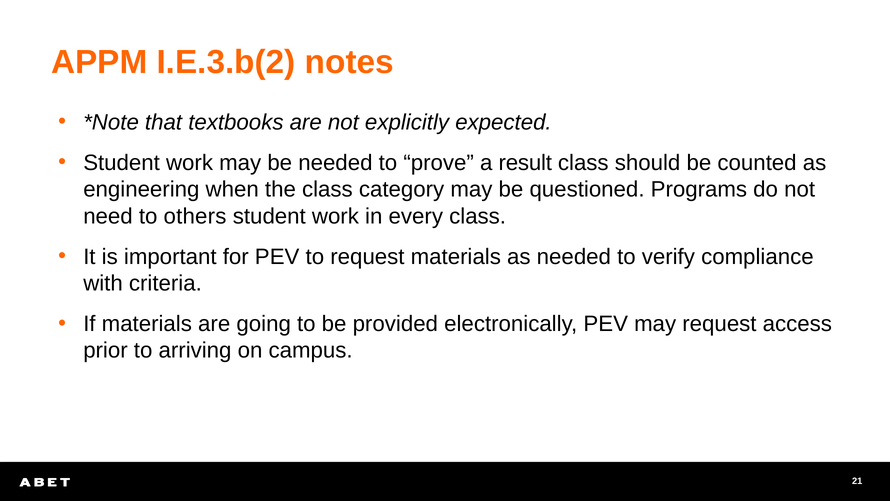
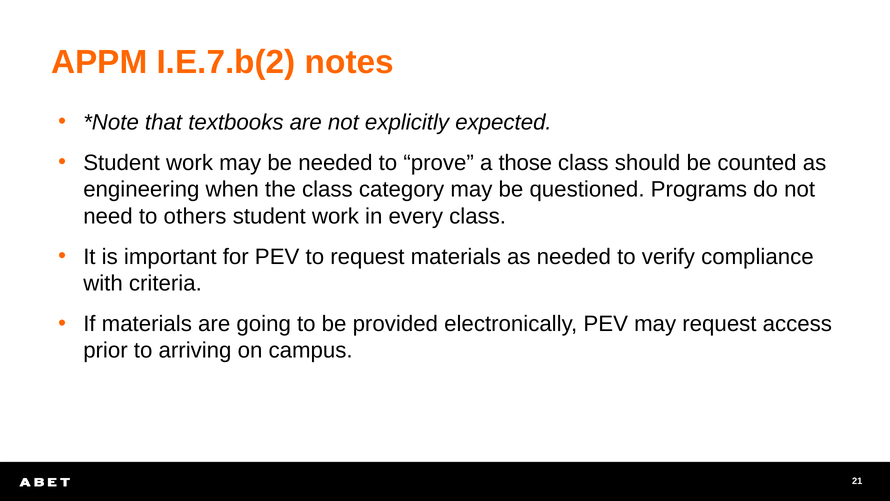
I.E.3.b(2: I.E.3.b(2 -> I.E.7.b(2 (226, 62)
result: result -> those (525, 163)
